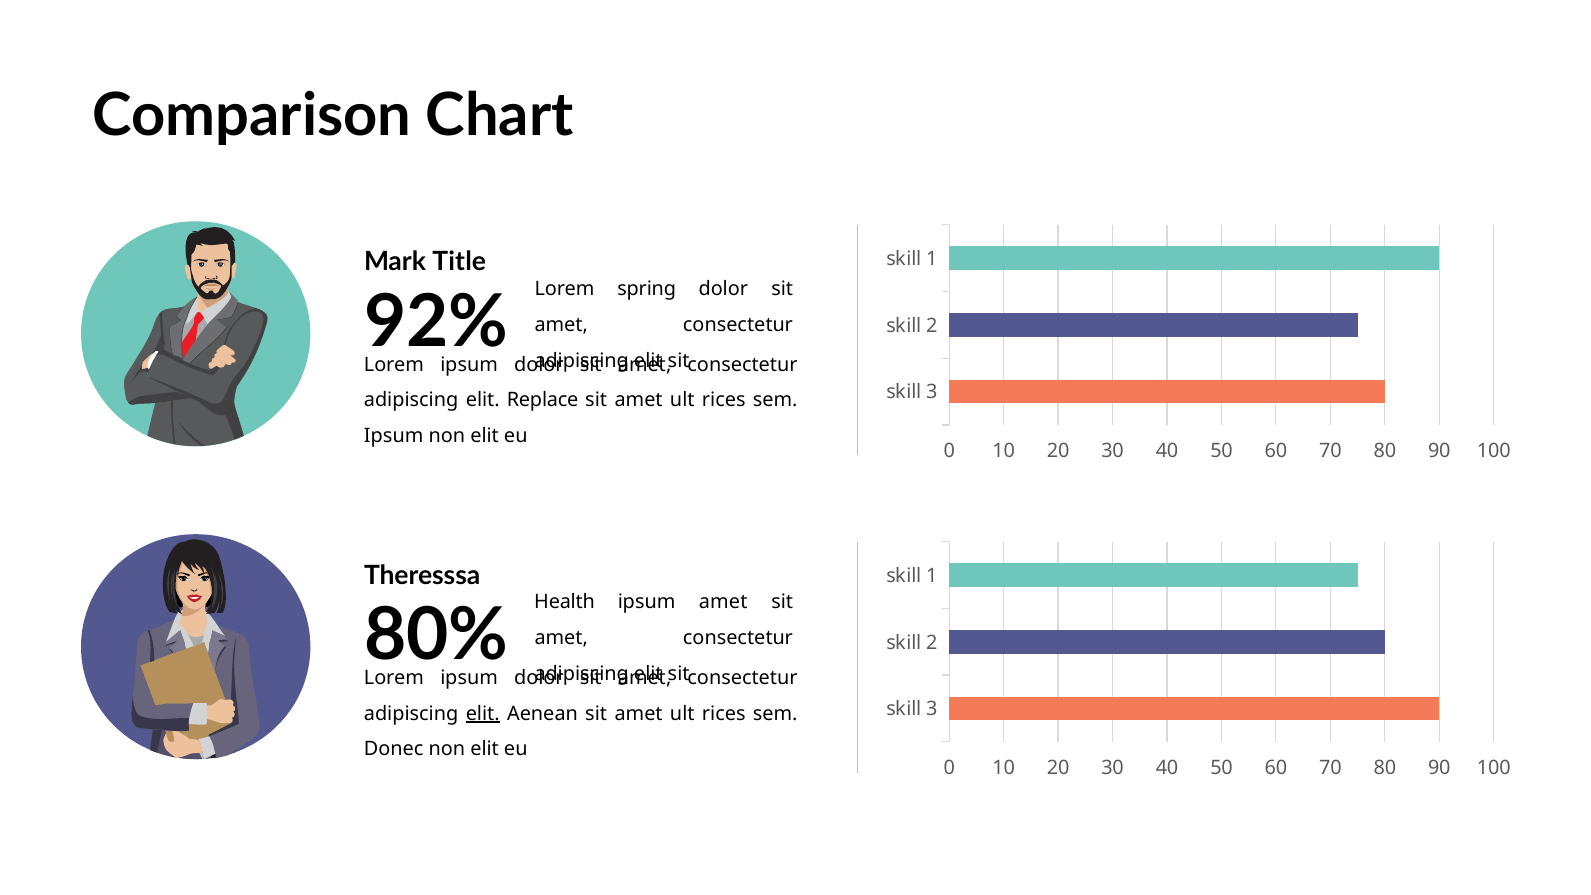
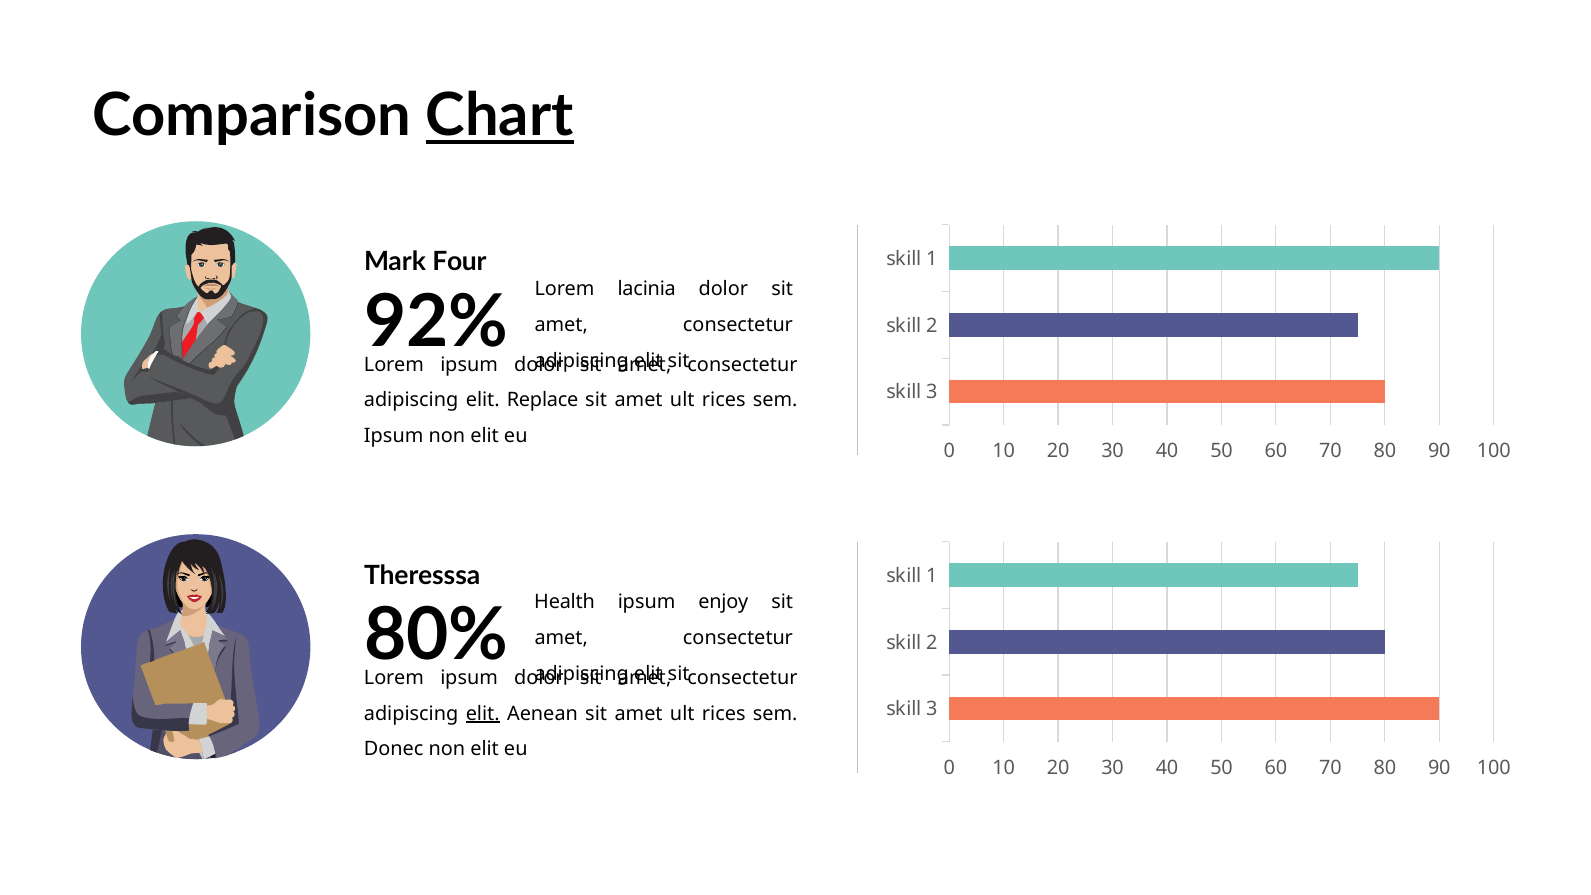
Chart underline: none -> present (500, 116)
Title: Title -> Four (459, 262)
spring: spring -> lacinia (647, 289)
ipsum amet: amet -> enjoy (723, 602)
